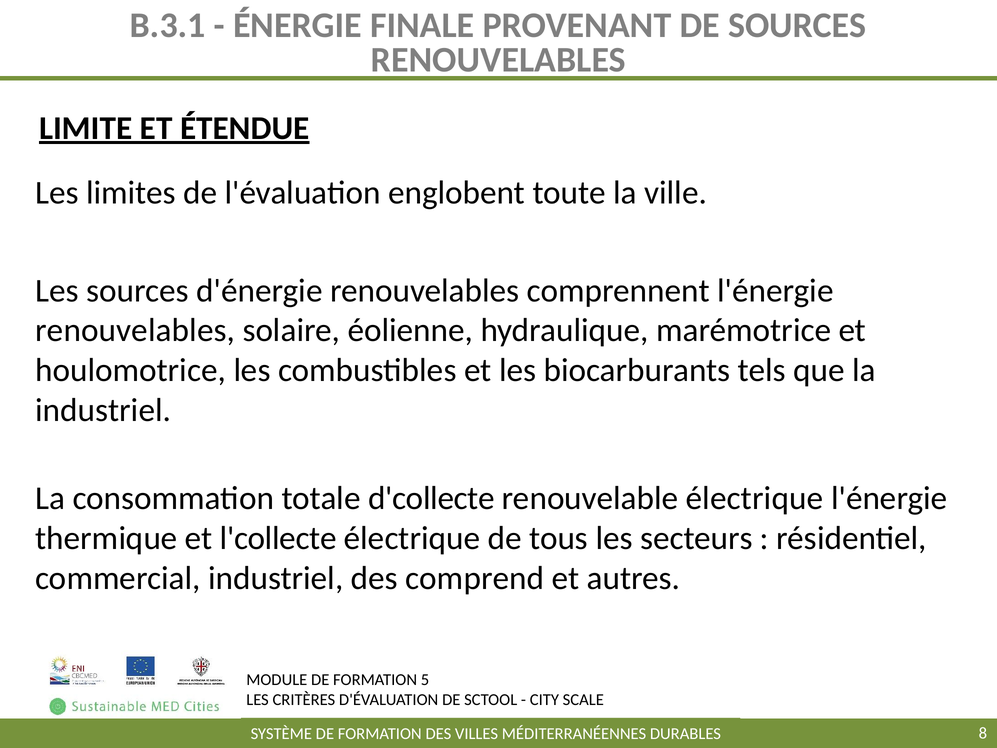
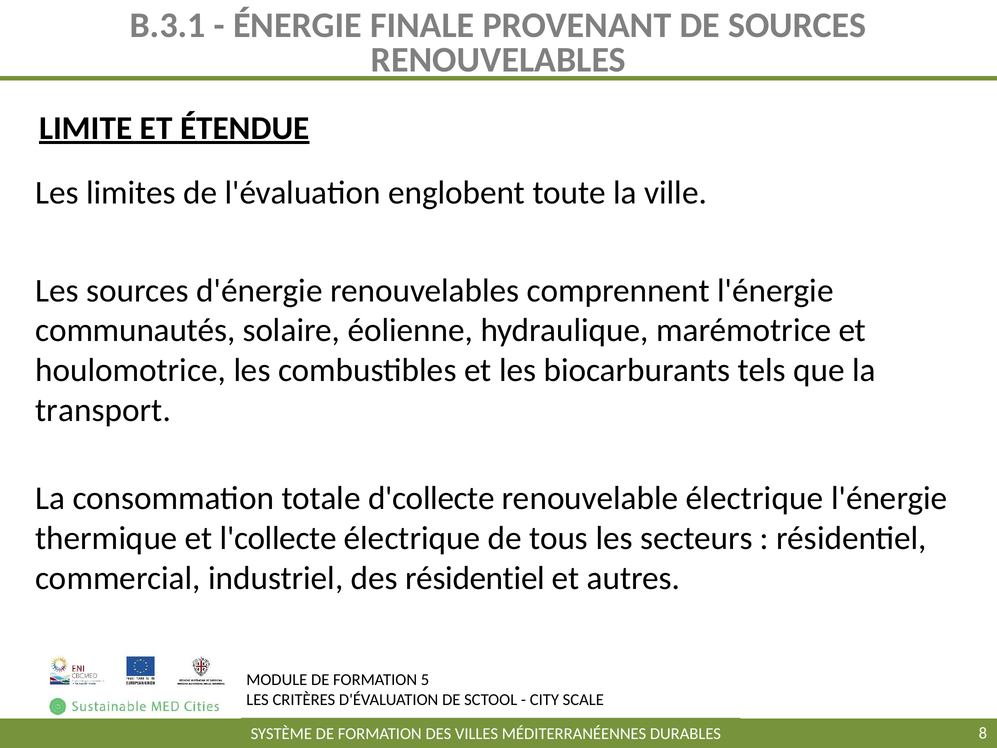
renouvelables: renouvelables -> communautés (135, 330)
industriel: industriel -> transport (103, 410)
des comprend: comprend -> résidentiel (475, 578)
